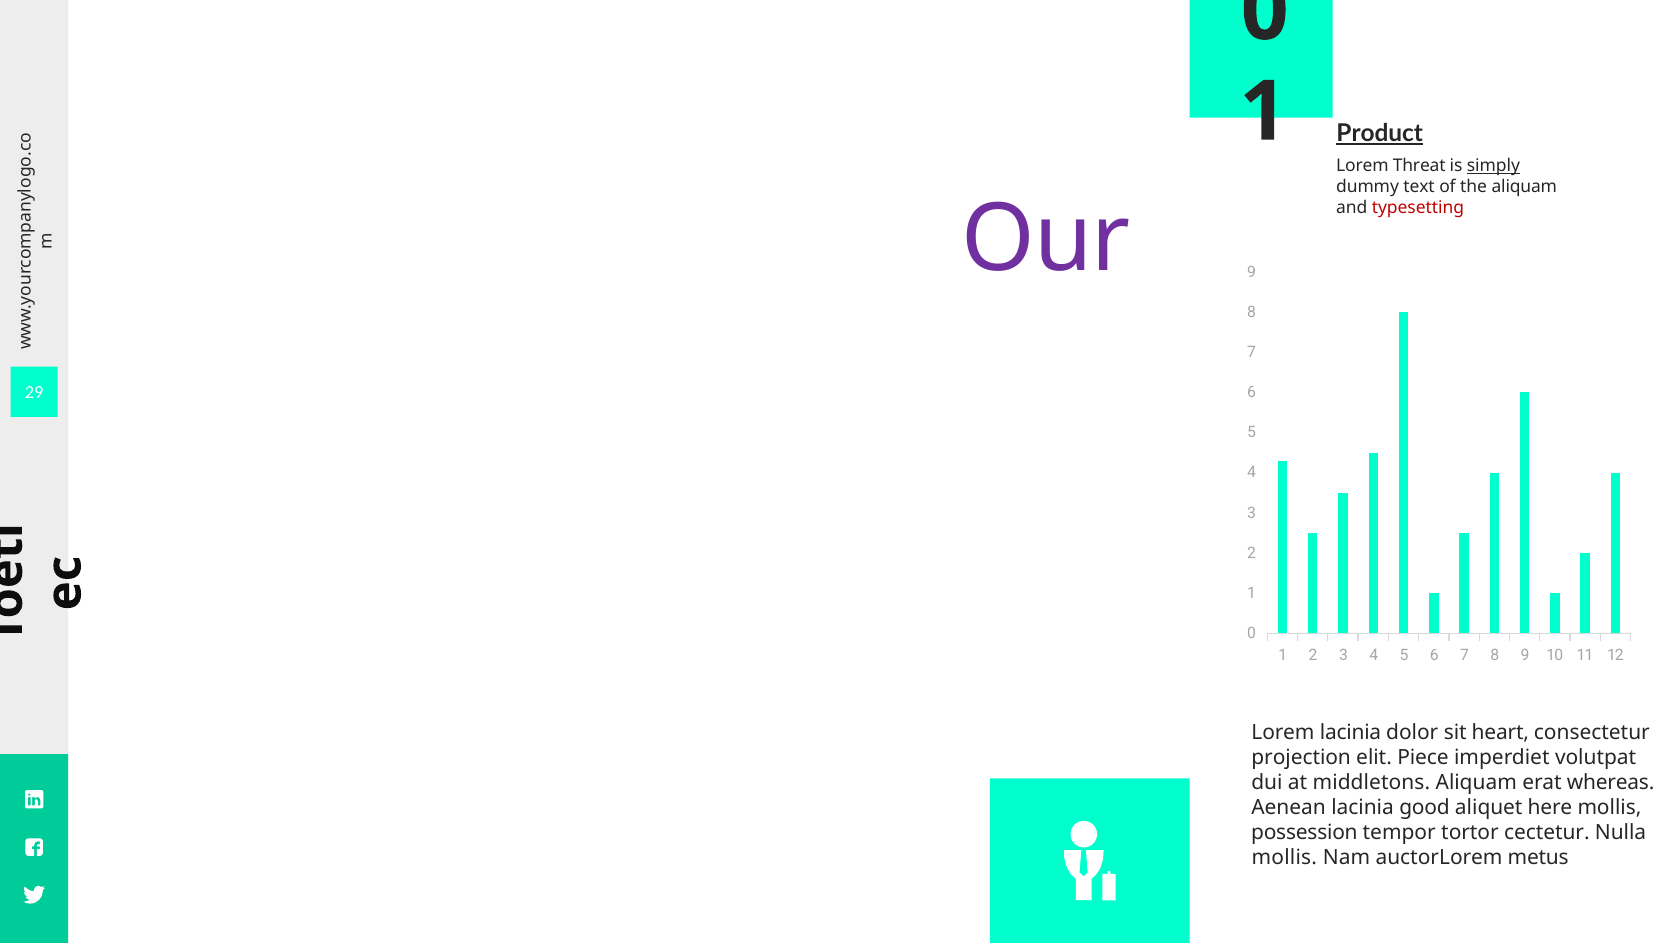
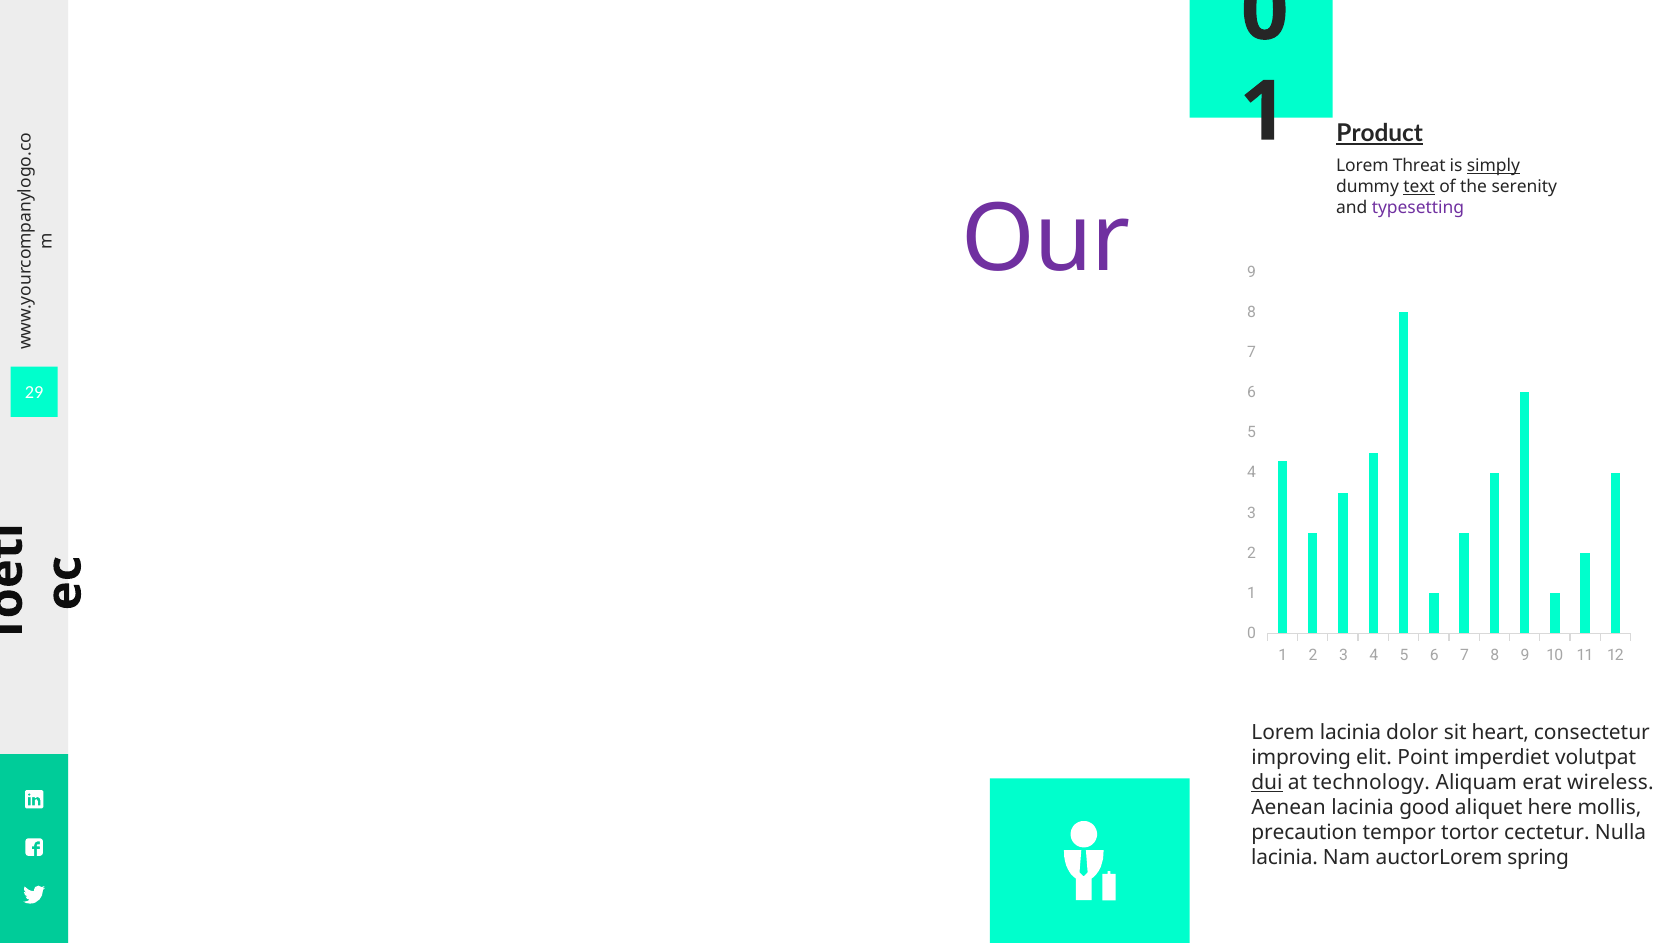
text underline: none -> present (1419, 187)
the aliquam: aliquam -> serenity (1524, 187)
typesetting colour: red -> purple (1418, 208)
projection: projection -> improving (1301, 757)
Piece: Piece -> Point (1423, 757)
dui underline: none -> present (1267, 782)
middletons: middletons -> technology (1371, 782)
whereas: whereas -> wireless (1610, 782)
possession: possession -> precaution (1304, 833)
mollis: mollis -> lacinia (1285, 858)
metus: metus -> spring (1538, 858)
